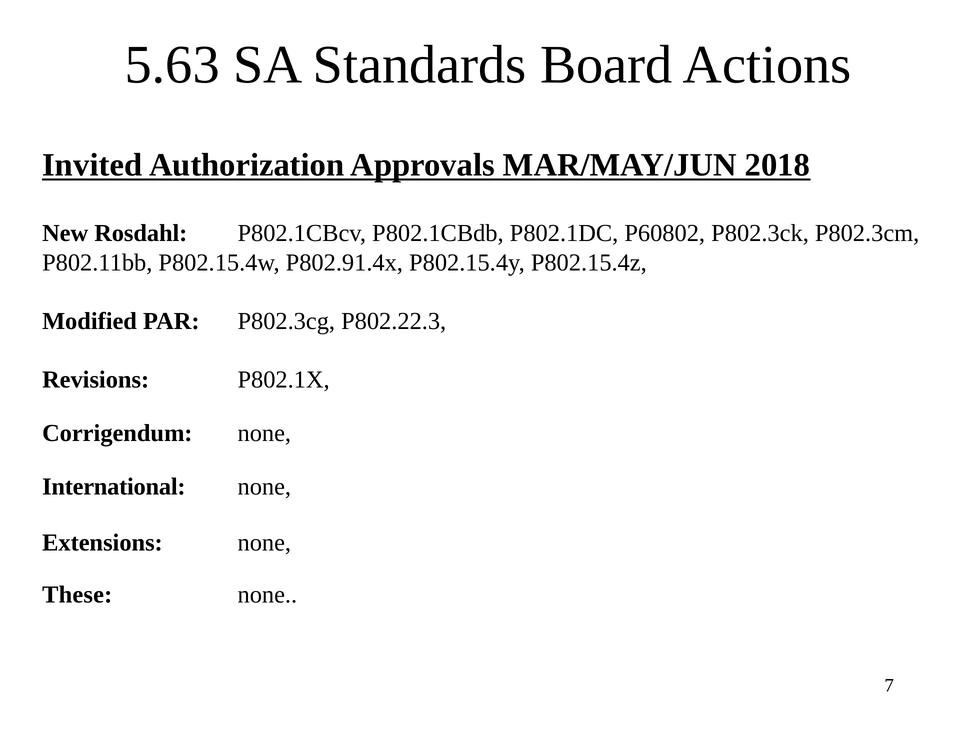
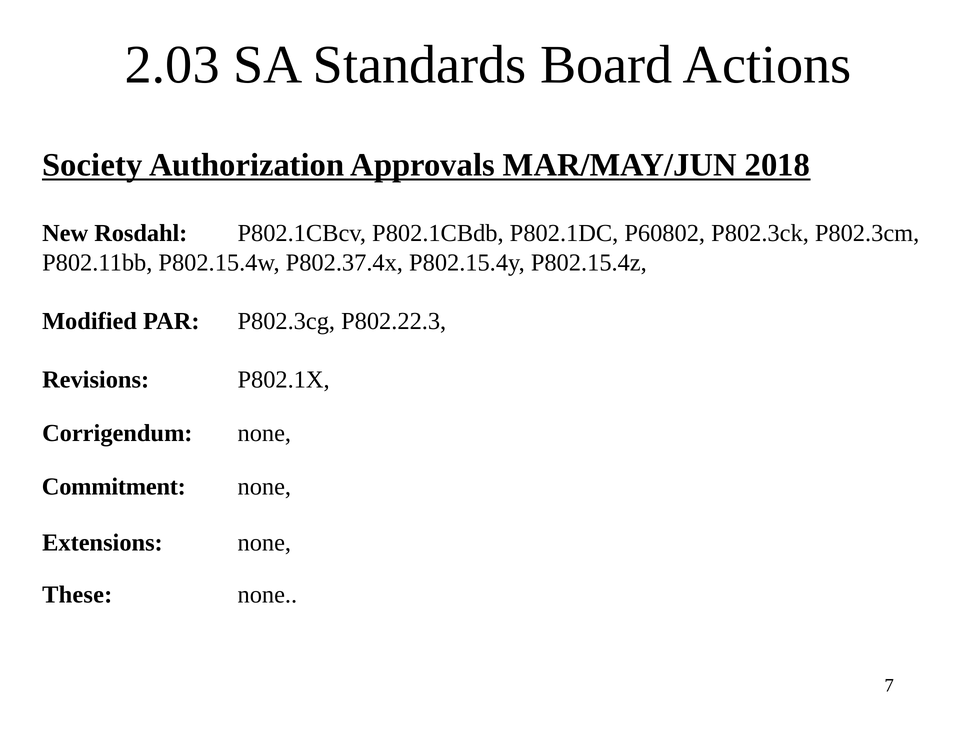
5.63: 5.63 -> 2.03 (172, 65)
Invited: Invited -> Society (92, 165)
P802.91.4x: P802.91.4x -> P802.37.4x (344, 262)
International: International -> Commitment (114, 487)
